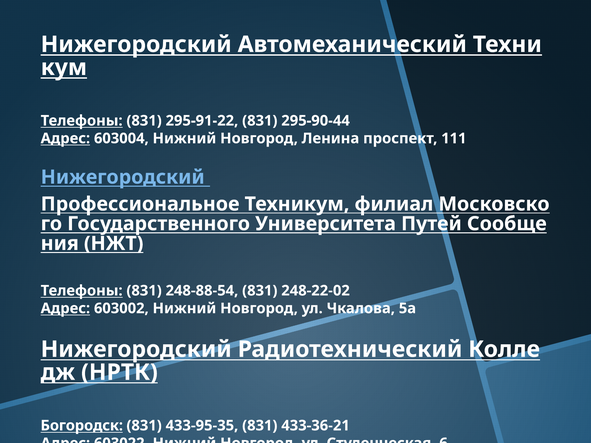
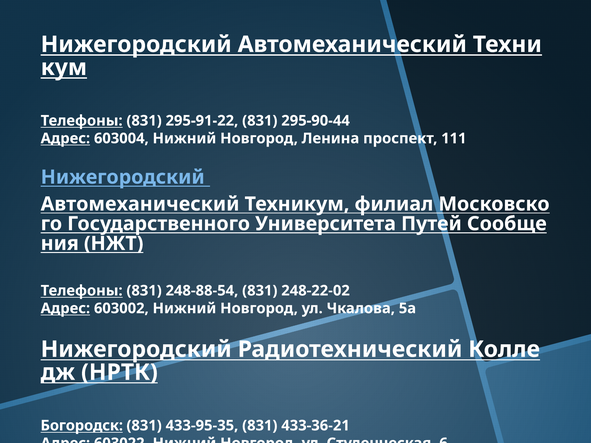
Профессиональное: Профессиональное -> Автомеханический (140, 204)
